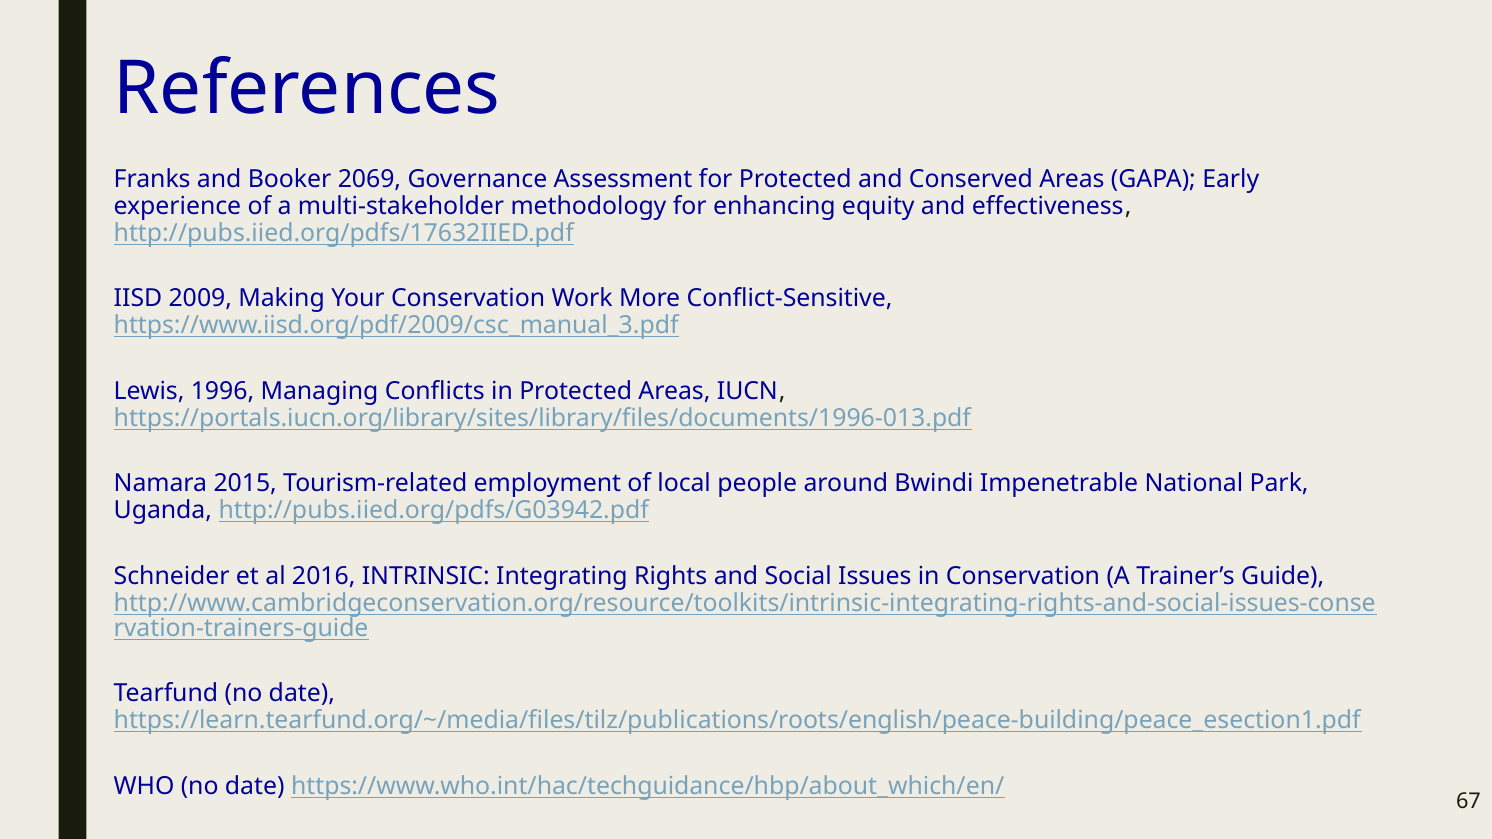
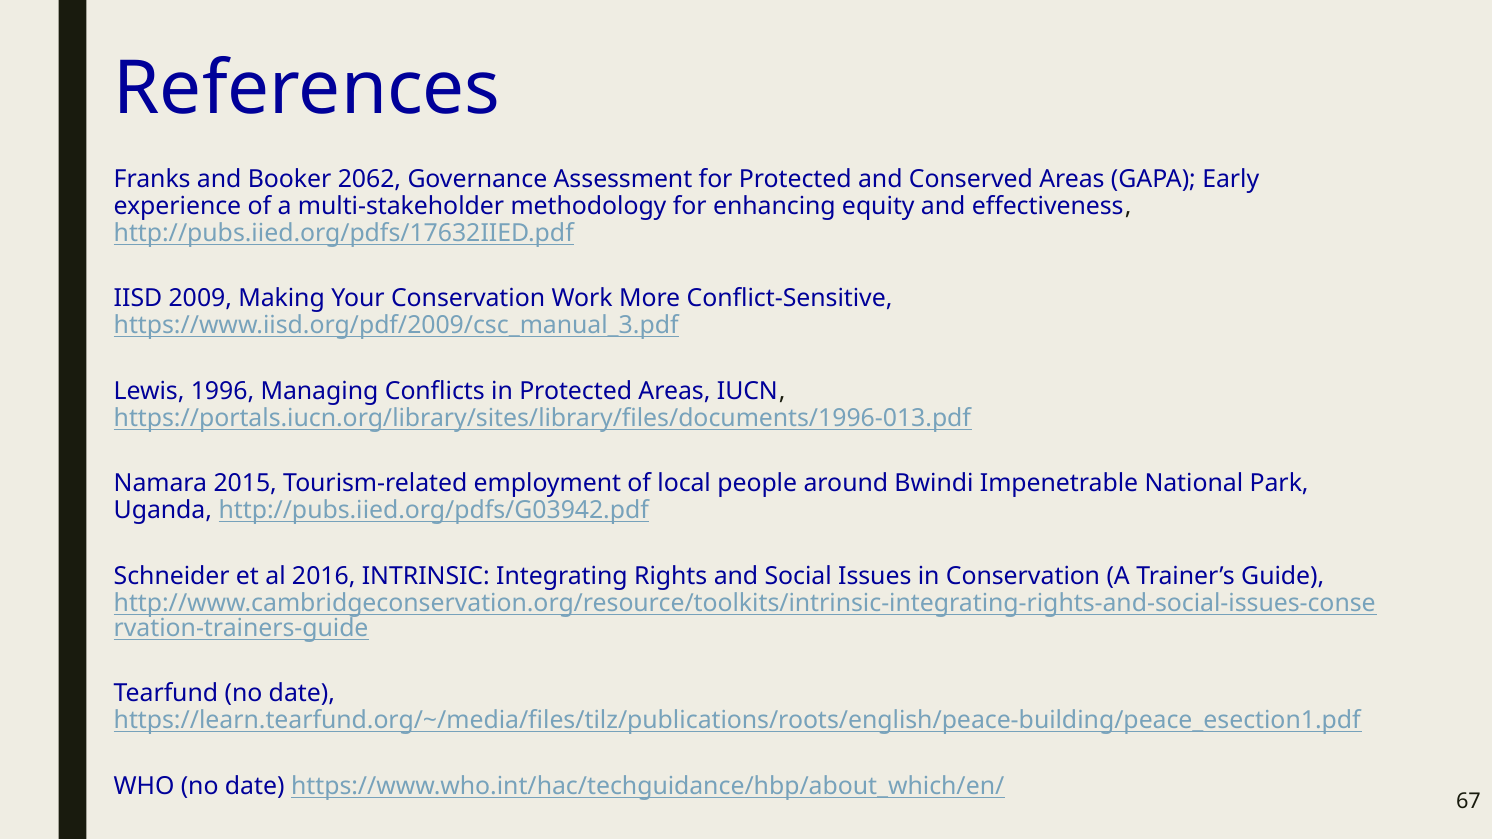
2069: 2069 -> 2062 (369, 179)
